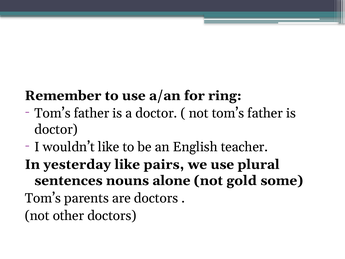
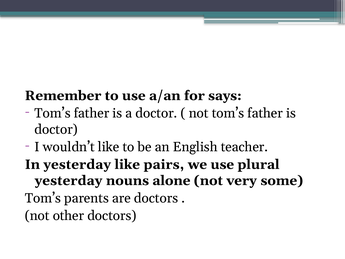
ring: ring -> says (225, 96)
sentences: sentences -> yesterday (68, 180)
gold: gold -> very (242, 180)
